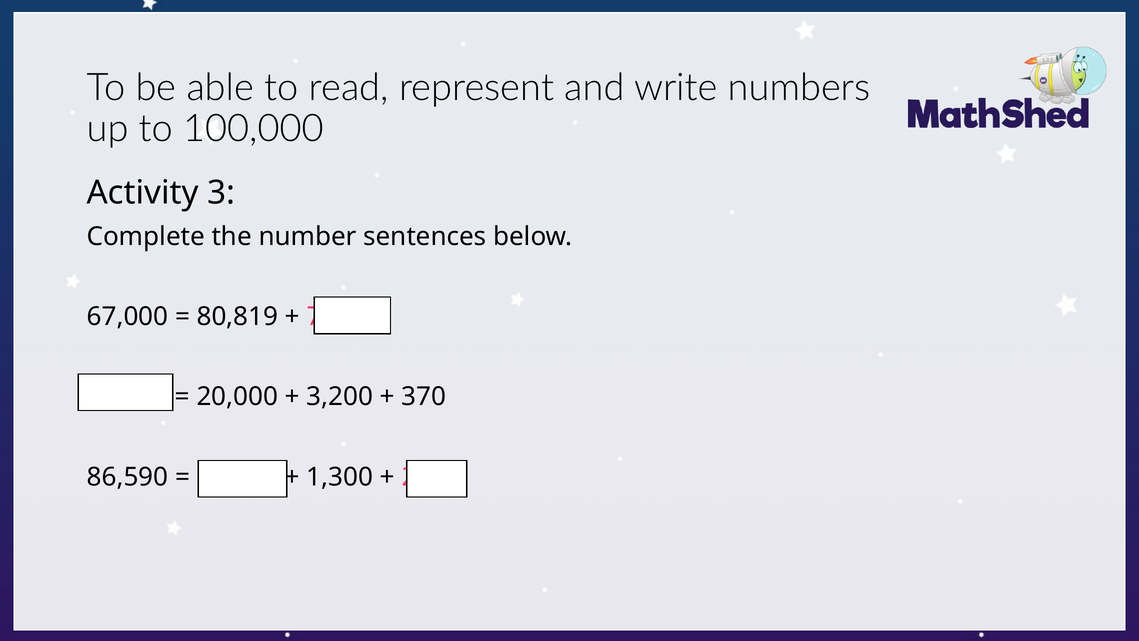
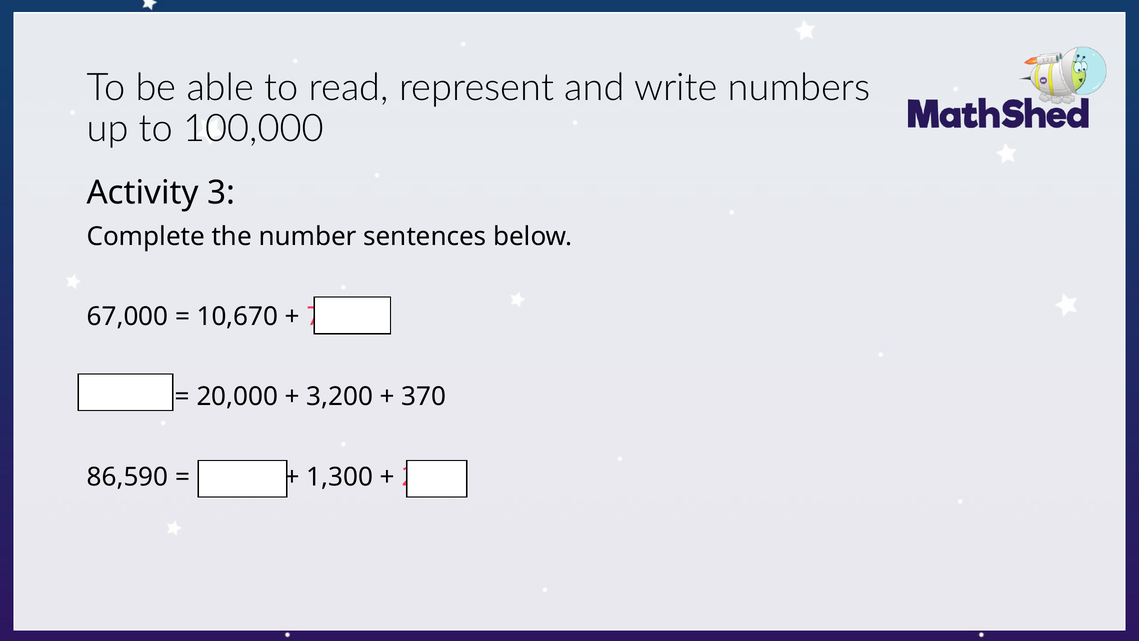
80,819: 80,819 -> 10,670 (237, 317)
